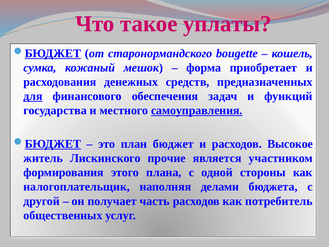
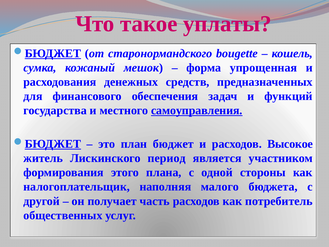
приобретает: приобретает -> упрощенная (263, 68)
для underline: present -> none (33, 96)
прочие: прочие -> период (167, 158)
делами: делами -> малого (220, 187)
